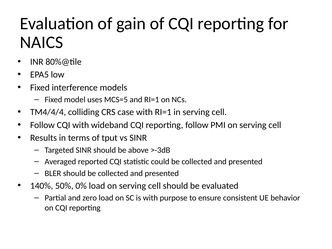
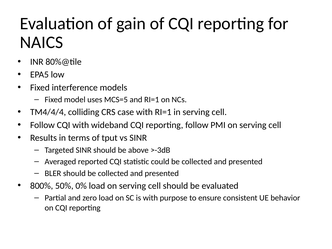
140%: 140% -> 800% (42, 186)
